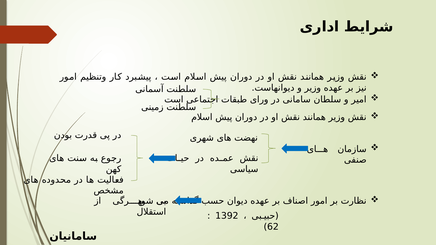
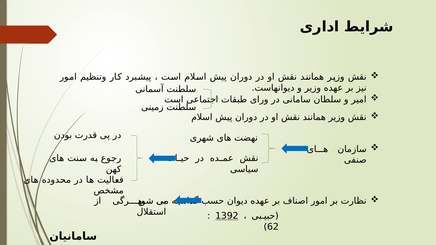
1392 underline: none -> present (227, 216)
